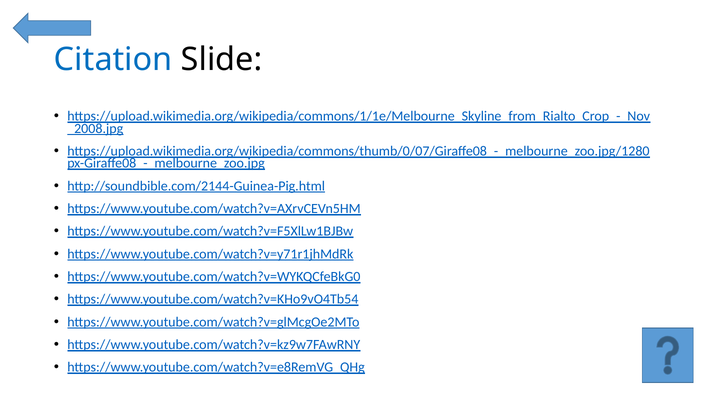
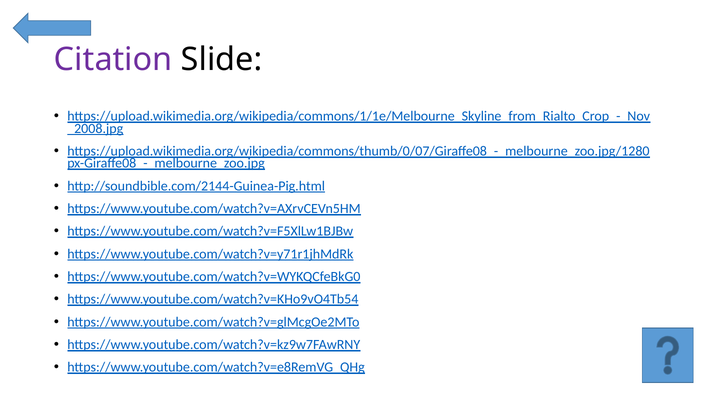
Citation colour: blue -> purple (113, 59)
